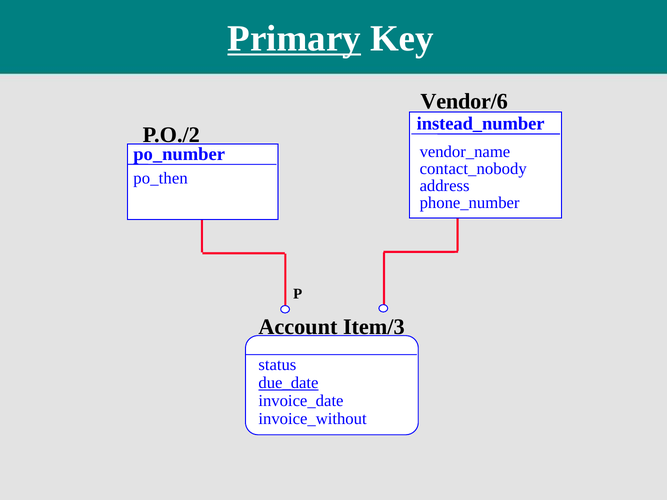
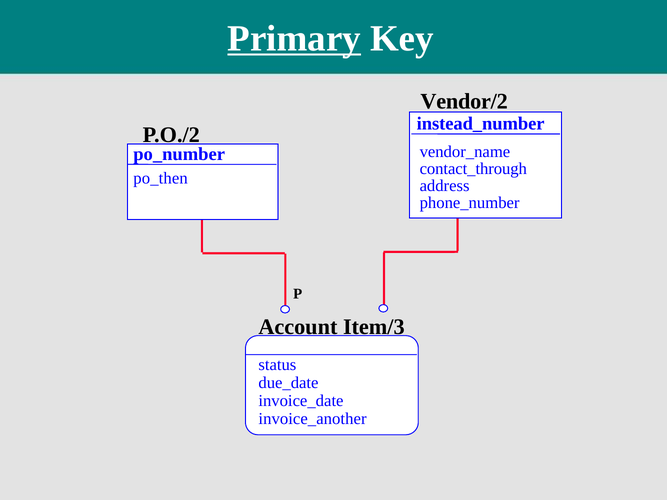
Vendor/6: Vendor/6 -> Vendor/2 (464, 101)
contact_nobody: contact_nobody -> contact_through (473, 169)
due_date underline: present -> none (288, 383)
invoice_without: invoice_without -> invoice_another (313, 419)
